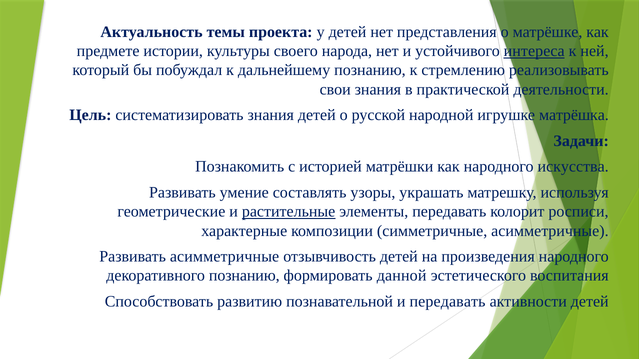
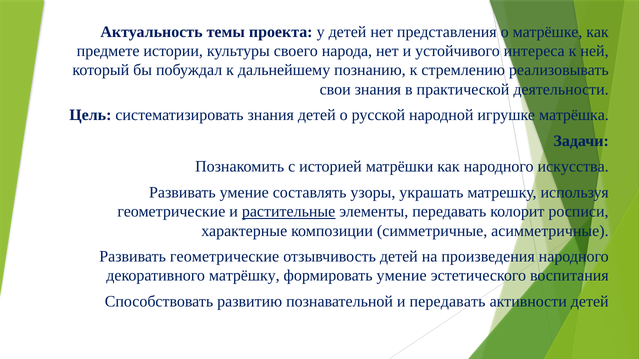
интереса underline: present -> none (534, 51)
Развивать асимметричные: асимметричные -> геометрические (225, 257)
декоративного познанию: познанию -> матрёшку (244, 276)
формировать данной: данной -> умение (402, 276)
